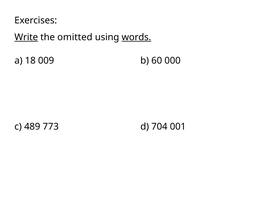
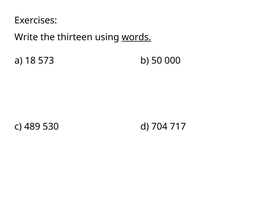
Write underline: present -> none (26, 37)
omitted: omitted -> thirteen (75, 37)
009: 009 -> 573 (46, 61)
60: 60 -> 50 (157, 61)
773: 773 -> 530 (51, 127)
001: 001 -> 717 (178, 127)
